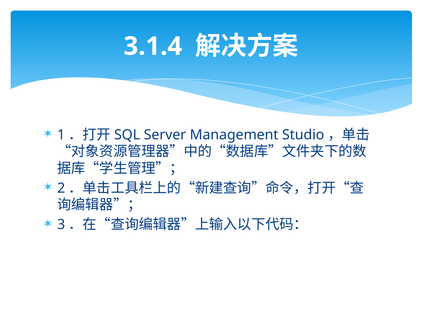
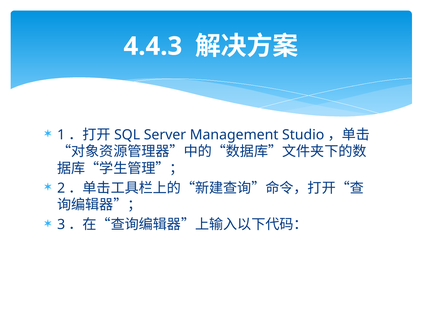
3.1.4: 3.1.4 -> 4.4.3 (153, 46)
